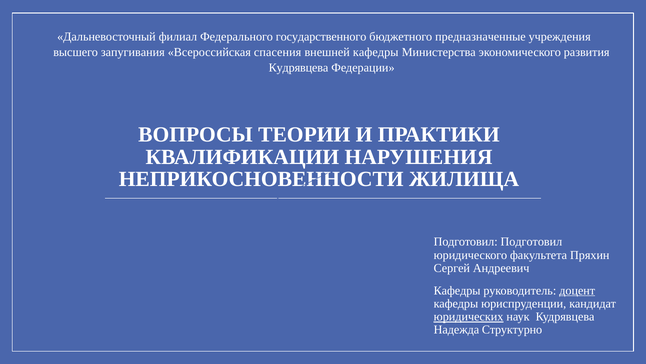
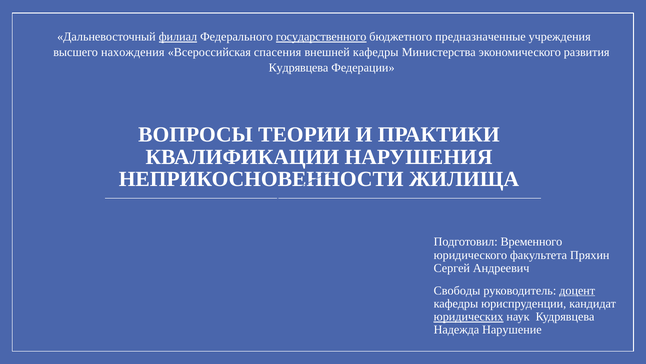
филиал underline: none -> present (178, 37)
государственного underline: none -> present (321, 37)
запугивания: запугивания -> нахождения (133, 52)
Подготовил Подготовил: Подготовил -> Временного (531, 241)
Кафедры: Кафедры -> Свободы (457, 290)
Структурно: Структурно -> Нарушение (512, 329)
